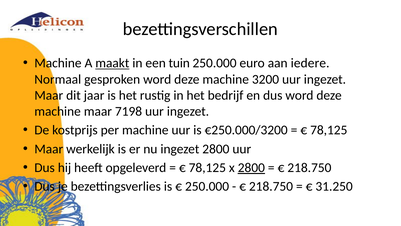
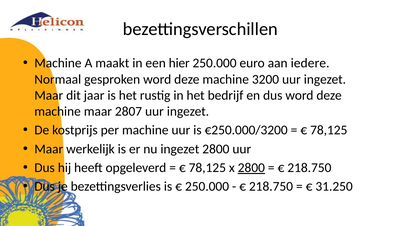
maakt underline: present -> none (112, 63)
tuin: tuin -> hier (179, 63)
7198: 7198 -> 2807 (129, 111)
